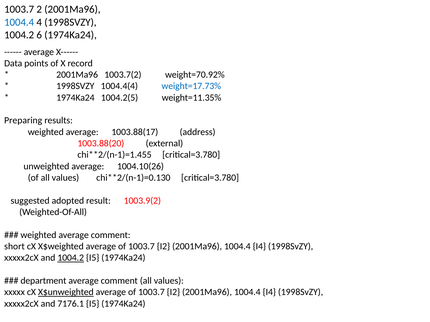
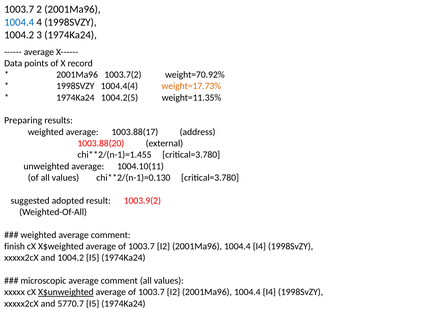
6: 6 -> 3 (39, 35)
weight=17.73% colour: blue -> orange (191, 86)
1004.10(26: 1004.10(26 -> 1004.10(11 (140, 167)
short: short -> finish (15, 247)
1004.2 underline: present -> none (71, 258)
department: department -> microscopic (43, 281)
7176.1: 7176.1 -> 5770.7 (71, 304)
